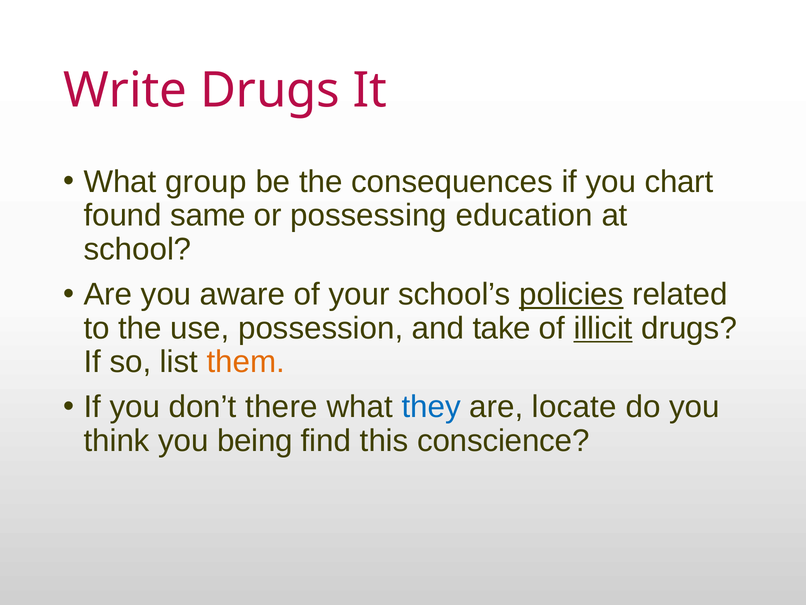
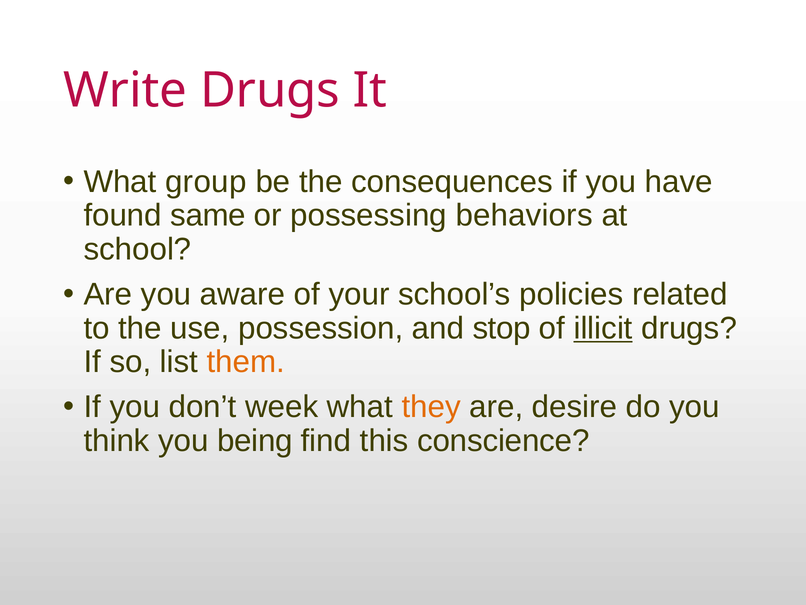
chart: chart -> have (679, 182)
education: education -> behaviors (524, 215)
policies underline: present -> none (571, 294)
take: take -> stop (502, 328)
there: there -> week (282, 407)
they colour: blue -> orange (431, 407)
locate: locate -> desire (574, 407)
